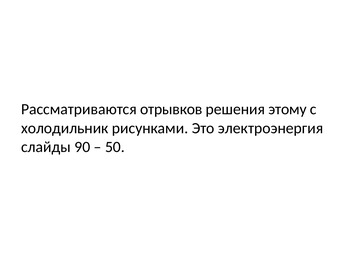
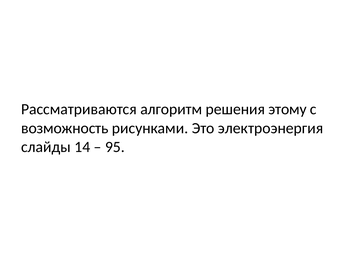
отрывков: отрывков -> алгоритм (171, 109)
холодильник: холодильник -> возможность (65, 128)
90: 90 -> 14 (82, 147)
50: 50 -> 95 (115, 147)
